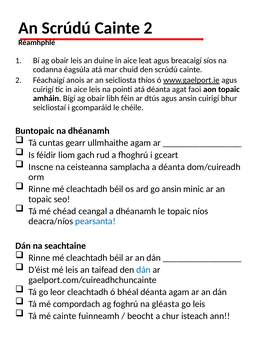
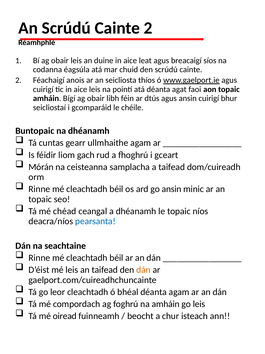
Inscne: Inscne -> Mórán (41, 167)
a déanta: déanta -> taifead (172, 167)
dán colour: blue -> orange (144, 269)
na gléasta: gléasta -> amháin (166, 303)
mé cainte: cainte -> oiread (65, 315)
